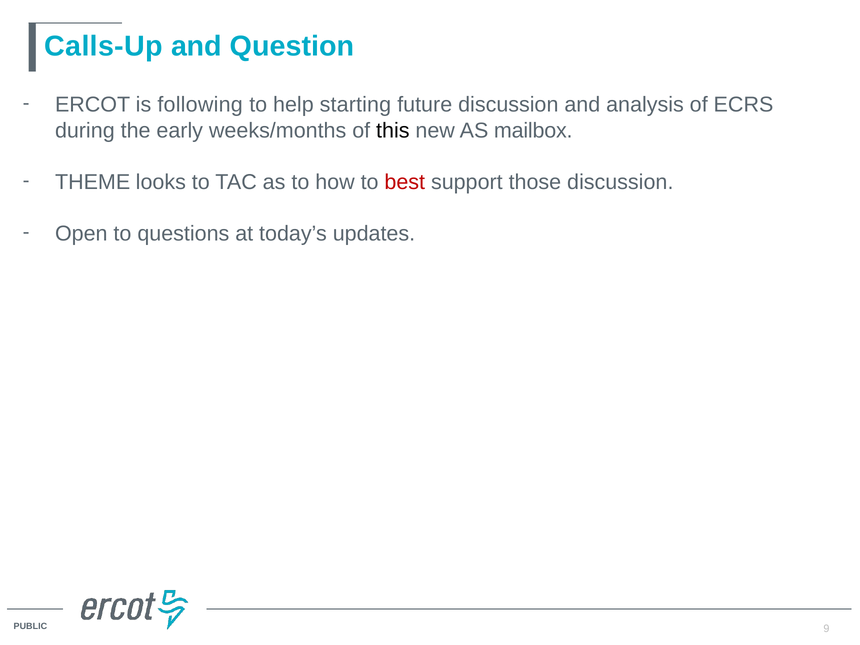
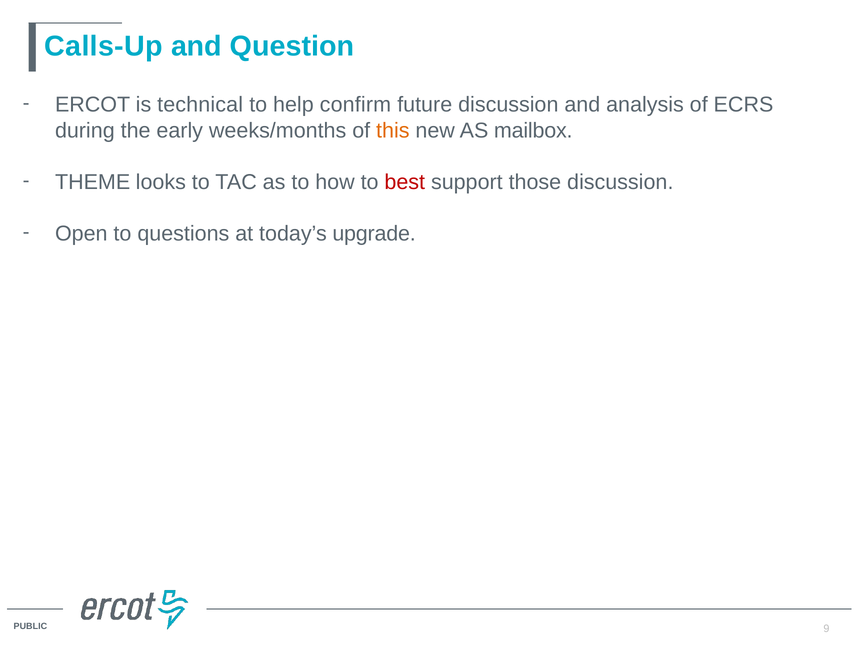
following: following -> technical (200, 105)
starting: starting -> confirm (355, 105)
this colour: black -> orange (393, 130)
updates: updates -> upgrade (374, 234)
